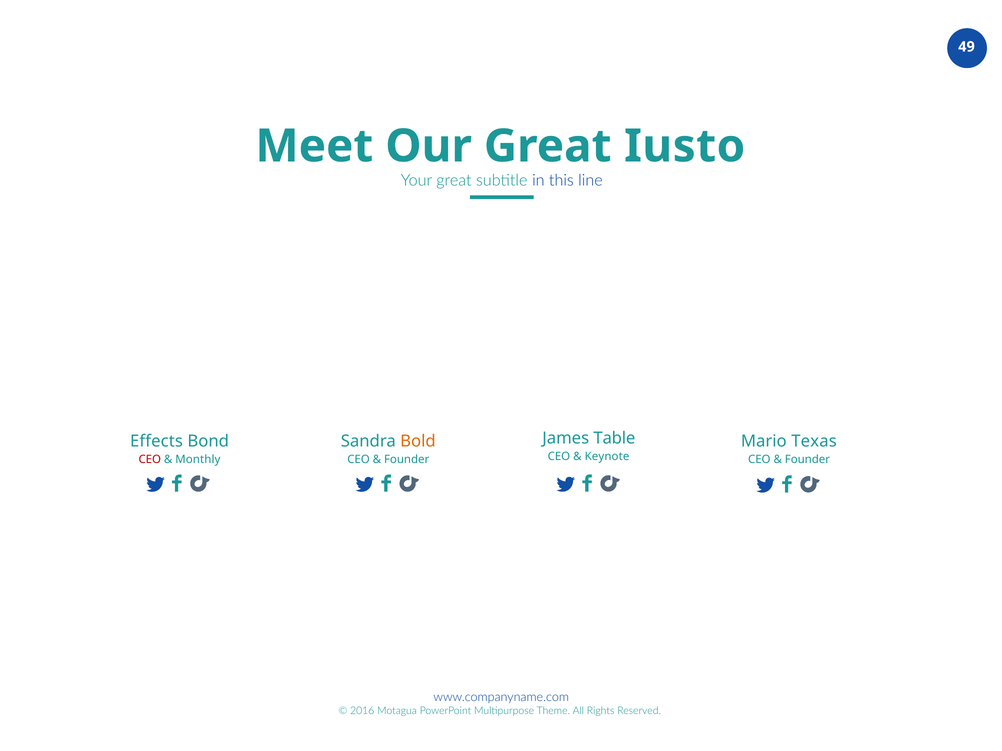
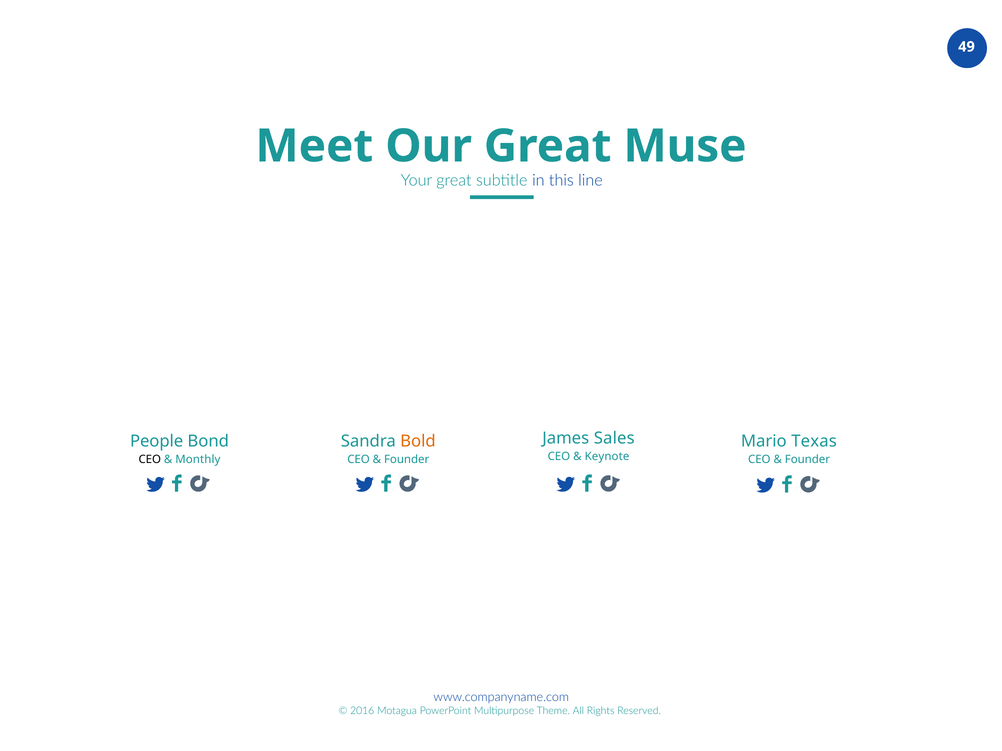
Iusto: Iusto -> Muse (685, 146)
Table: Table -> Sales (614, 439)
Effects: Effects -> People (157, 442)
CEO colour: red -> black (150, 460)
